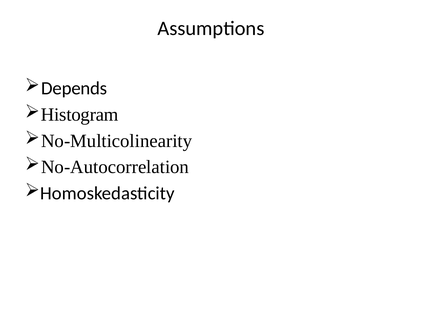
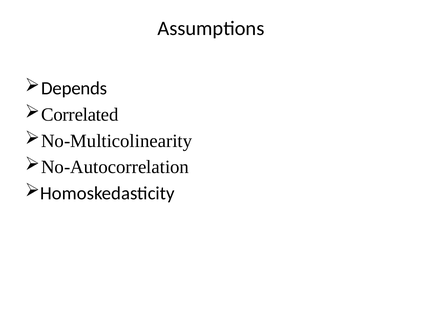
Histogram: Histogram -> Correlated (80, 115)
